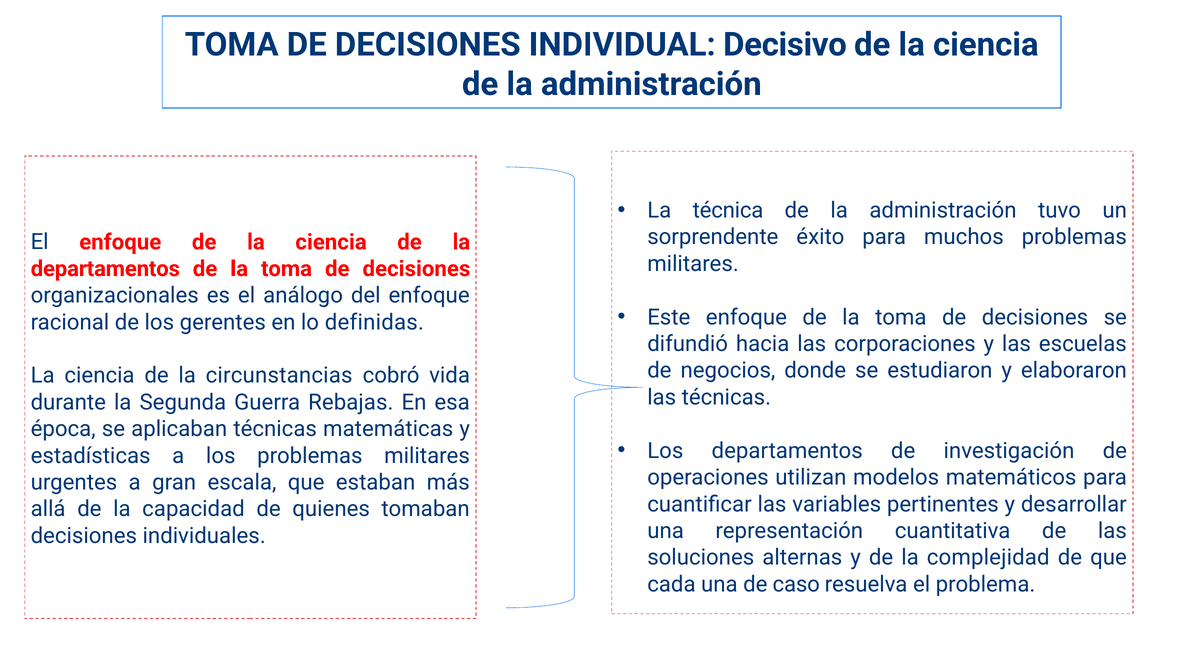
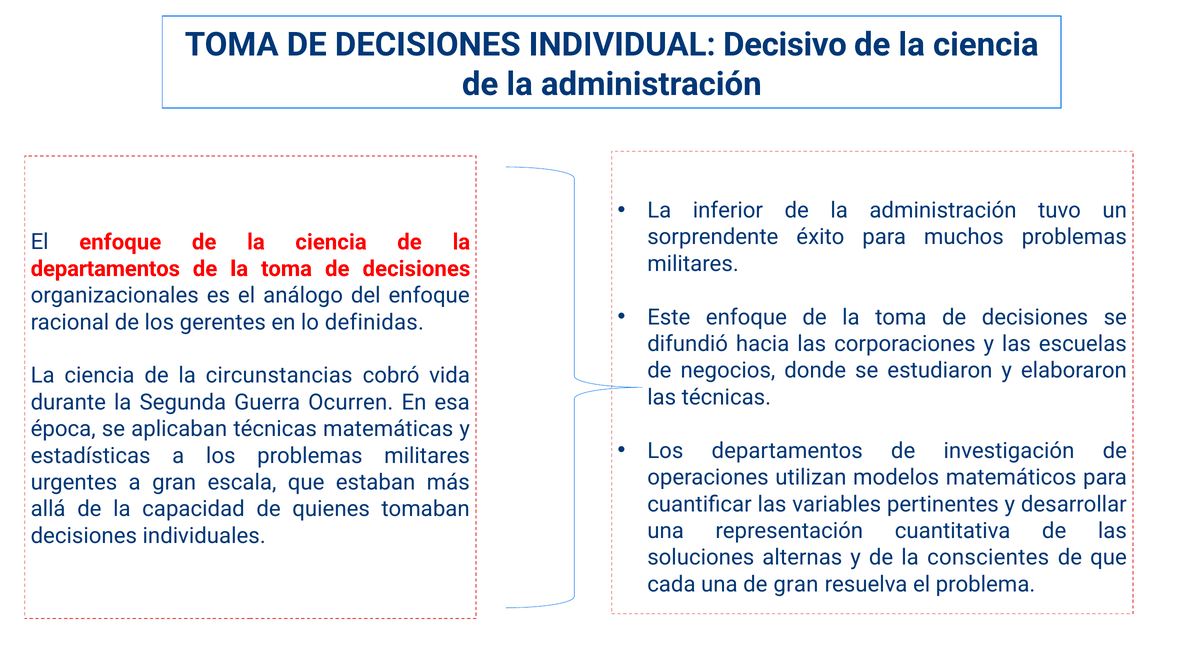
técnica: técnica -> inferior (728, 210)
Rebajas: Rebajas -> Ocurren (351, 402)
complejidad: complejidad -> conscientes (988, 558)
de caso: caso -> gran (796, 584)
